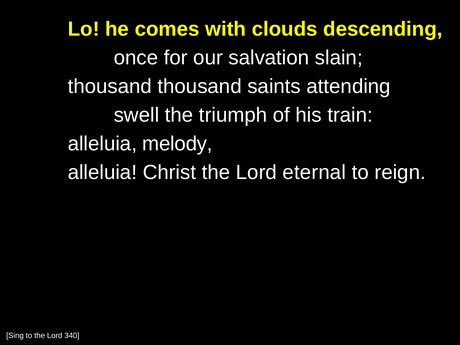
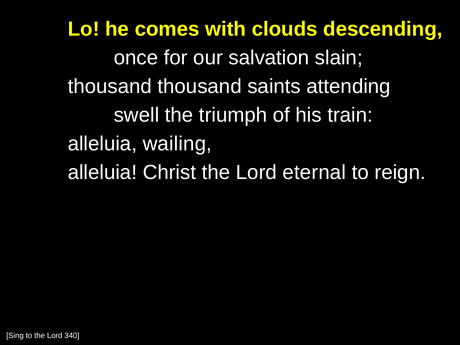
melody: melody -> wailing (177, 144)
